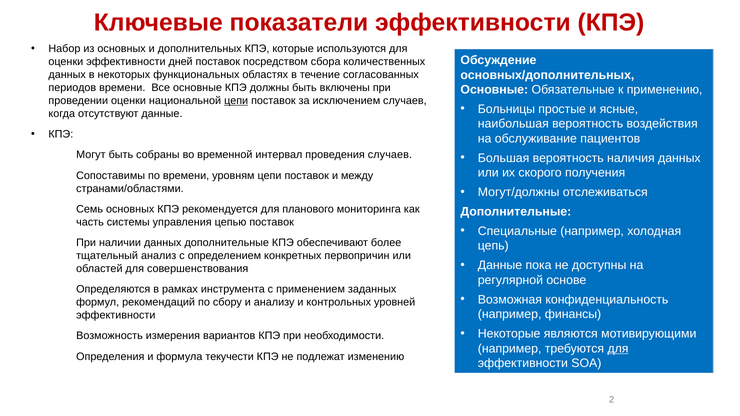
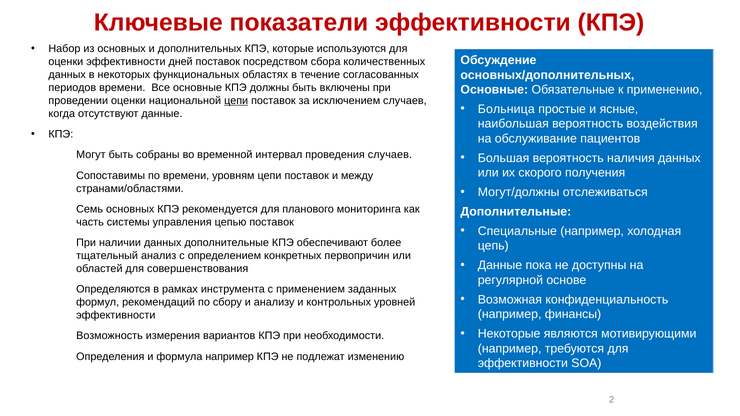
Больницы: Больницы -> Больница (506, 109)
для underline: present -> none (618, 349)
формула текучести: текучести -> например (230, 357)
